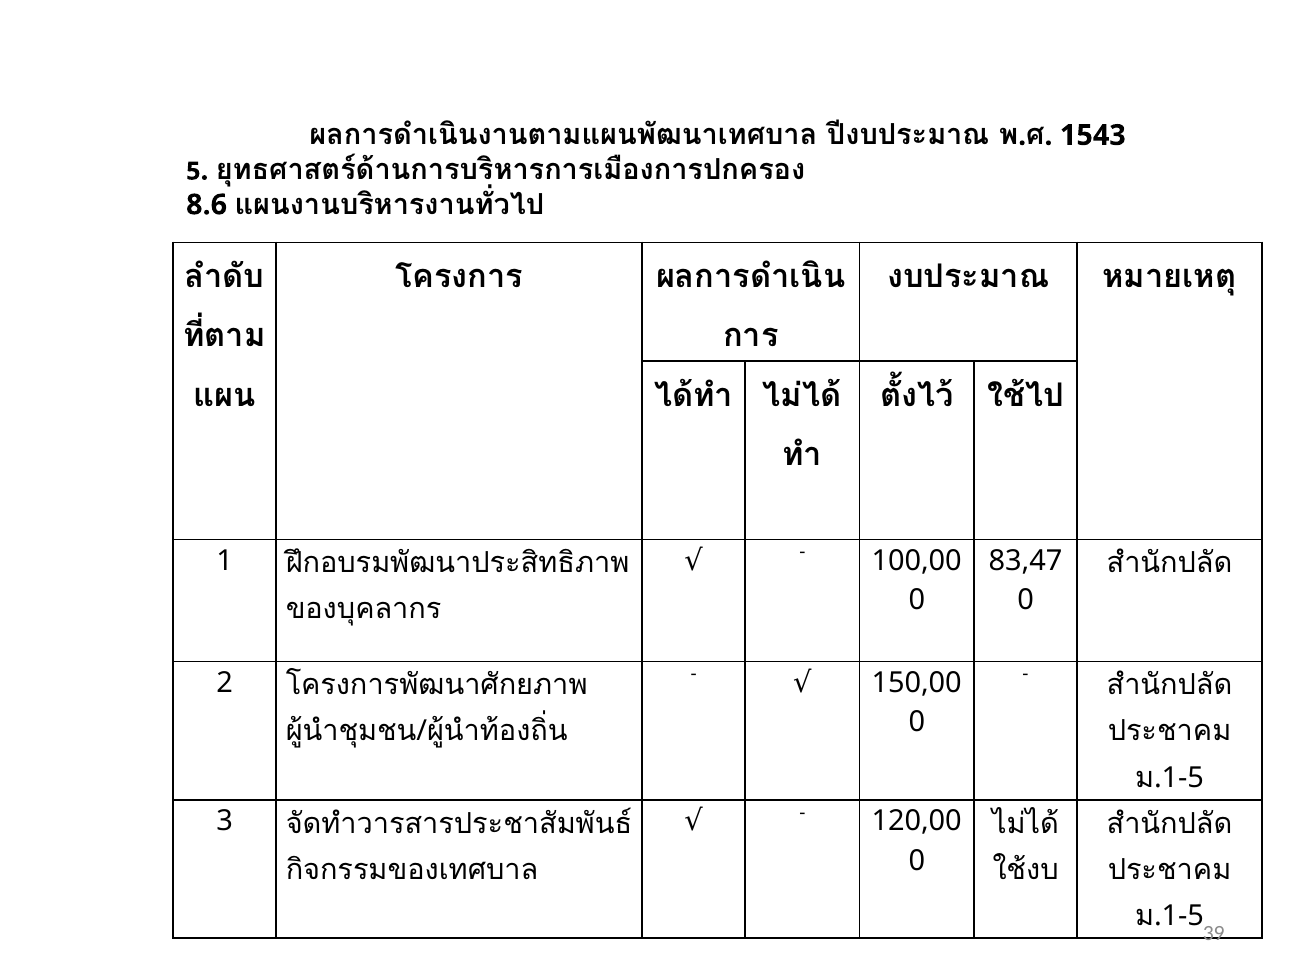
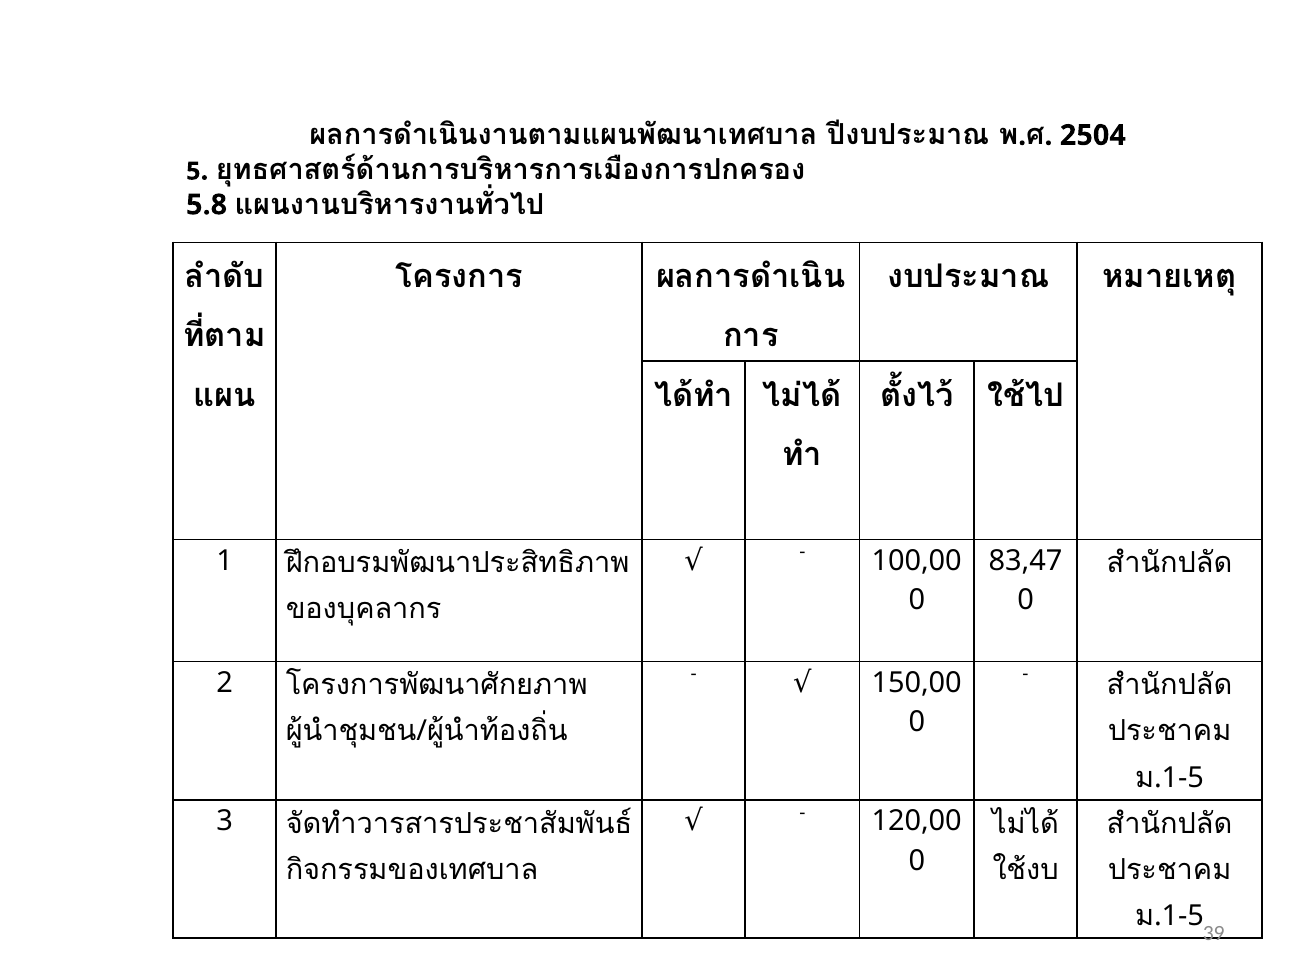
1543: 1543 -> 2504 (1093, 135)
8.6: 8.6 -> 5.8 (207, 205)
